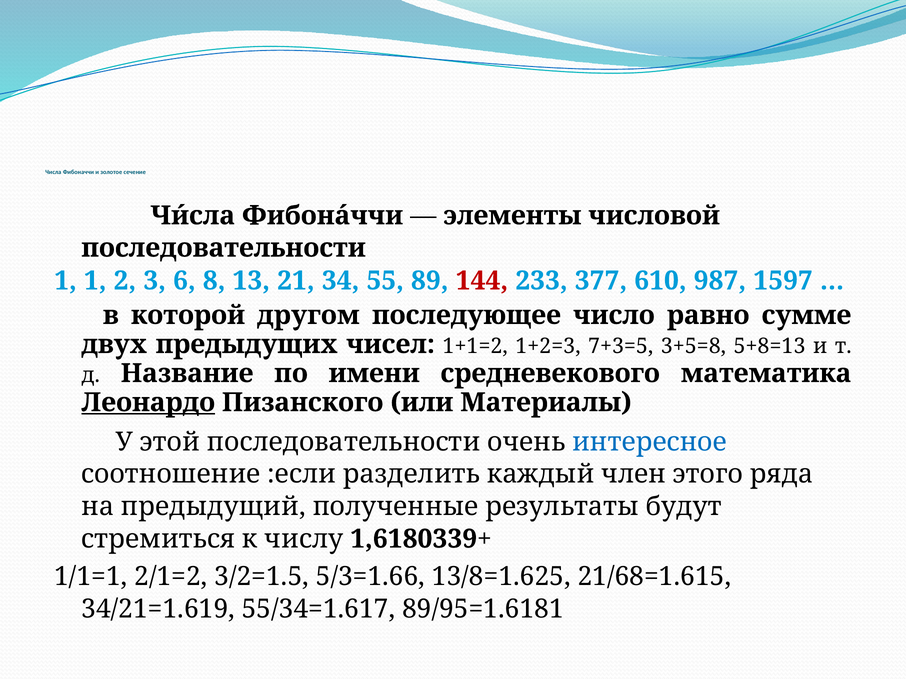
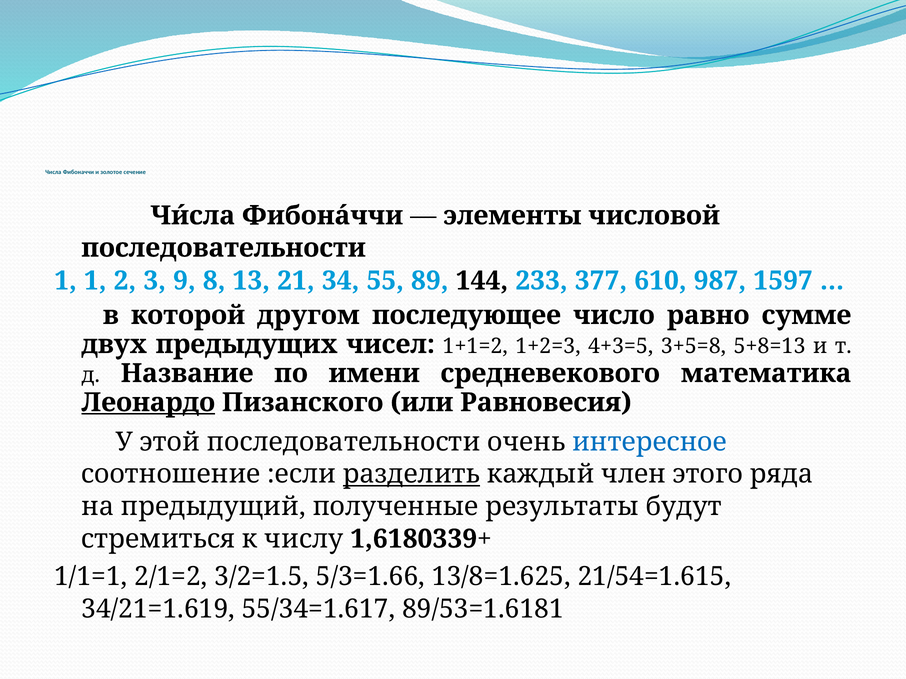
6: 6 -> 9 (184, 281)
144 colour: red -> black (482, 281)
7+3=5: 7+3=5 -> 4+3=5 (621, 346)
Материалы: Материалы -> Равновесия (546, 403)
разделить underline: none -> present (412, 475)
21/68=1.615: 21/68=1.615 -> 21/54=1.615 (654, 577)
89/95=1.6181: 89/95=1.6181 -> 89/53=1.6181 (483, 609)
